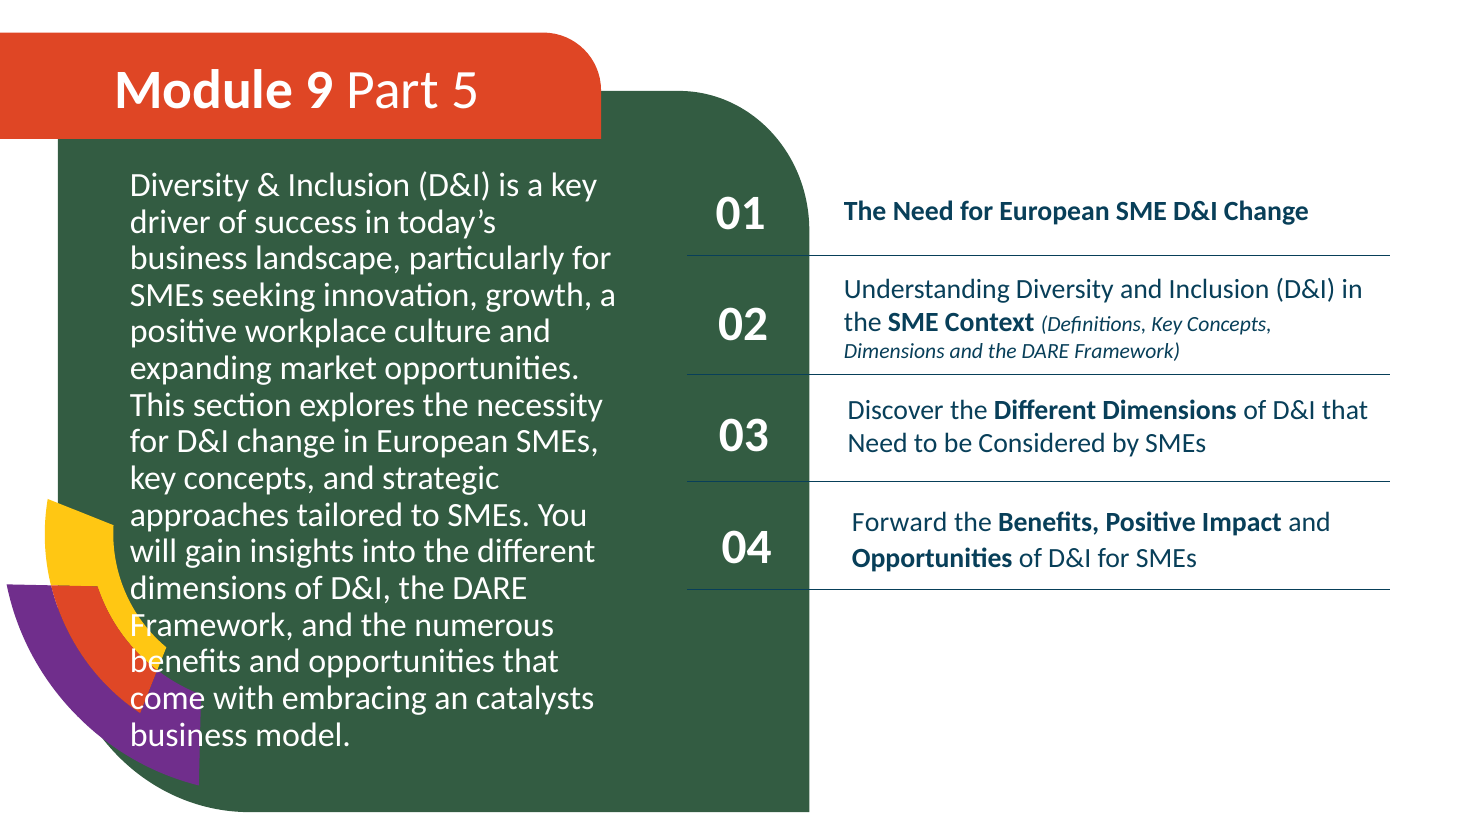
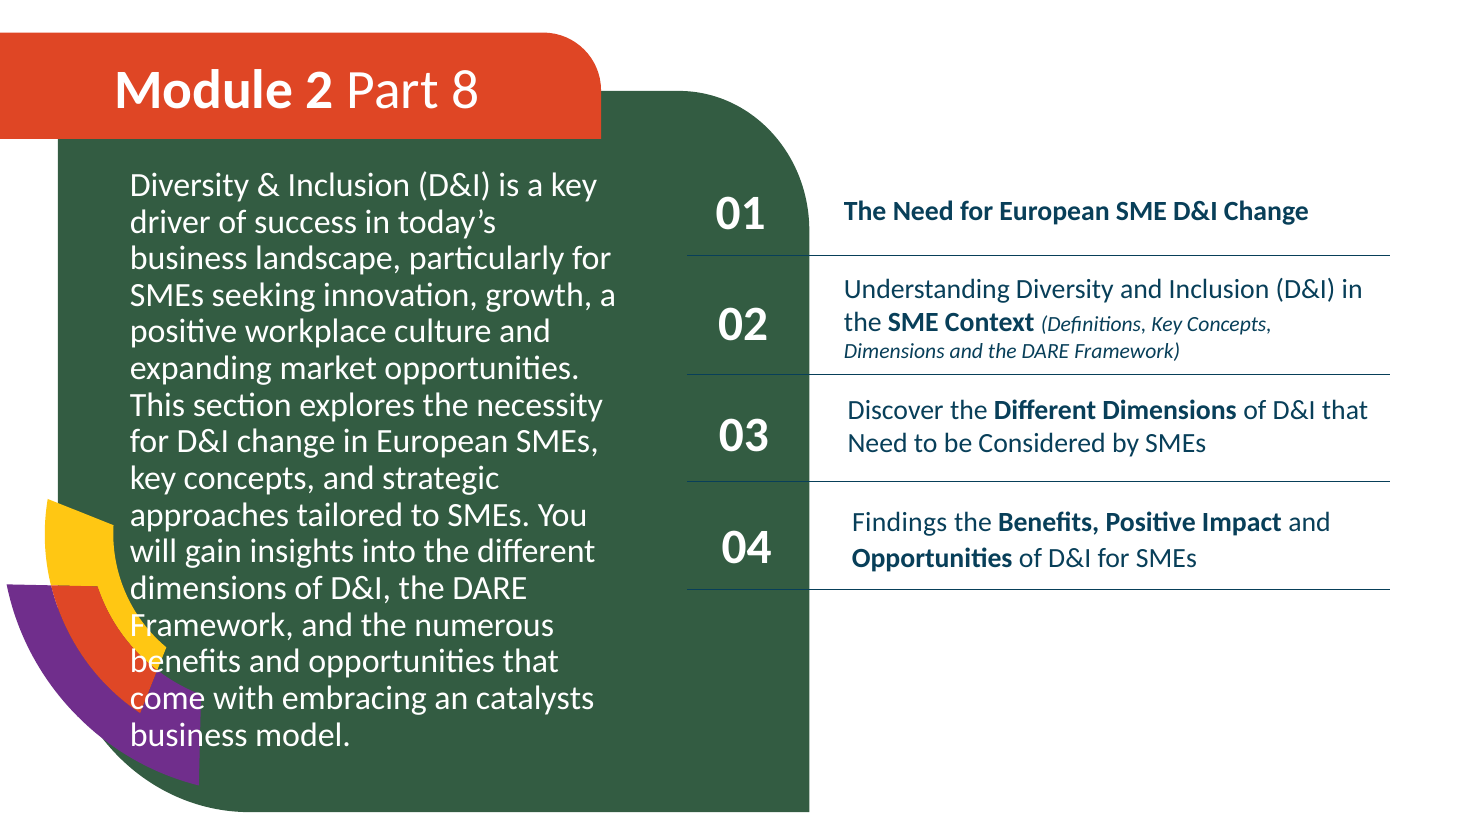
9: 9 -> 2 (320, 90)
5: 5 -> 8 (465, 90)
Forward: Forward -> Findings (900, 523)
